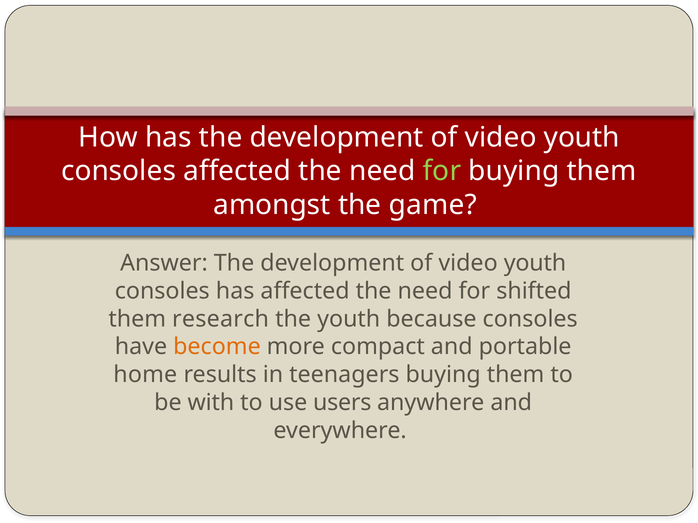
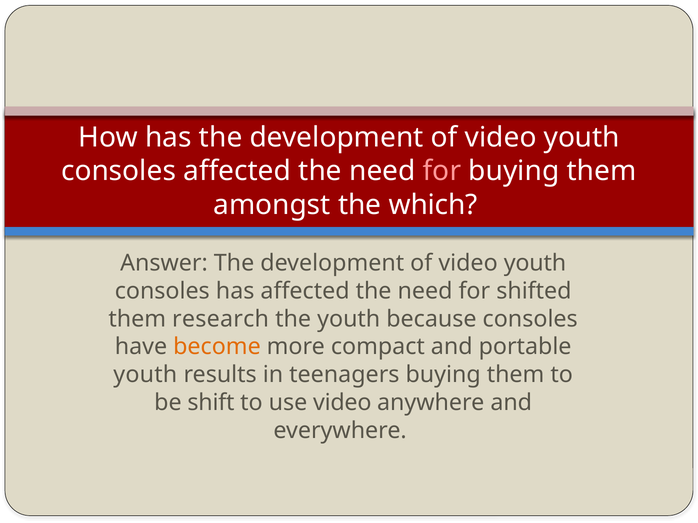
for colour: light green -> pink (442, 171)
game: game -> which (433, 205)
home: home -> youth (145, 375)
with: with -> shift (211, 403)
use users: users -> video (342, 403)
